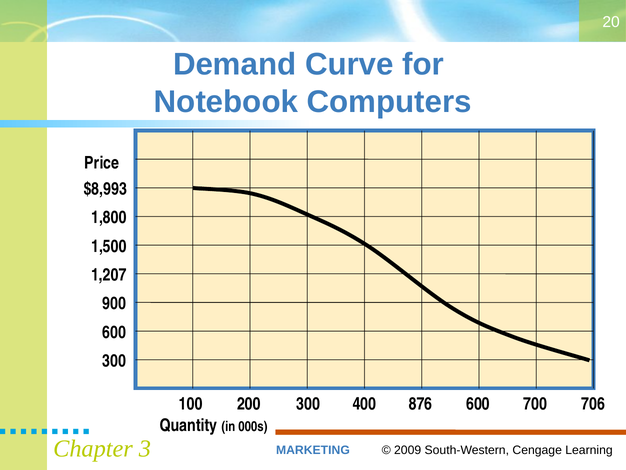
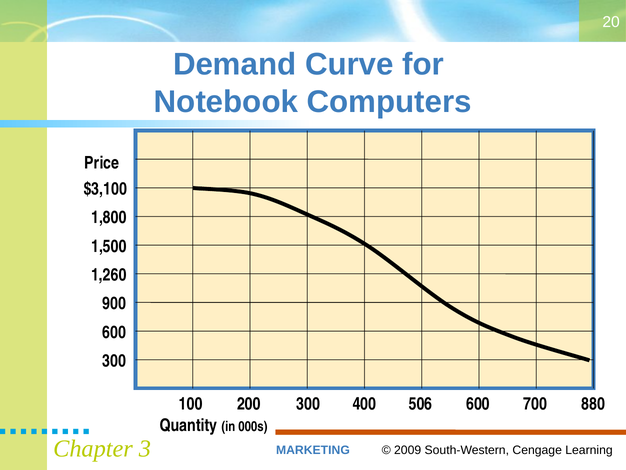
$8,993: $8,993 -> $3,100 (105, 189)
1,207: 1,207 -> 1,260 (109, 275)
876: 876 -> 506 (420, 404)
706: 706 -> 880 (593, 404)
